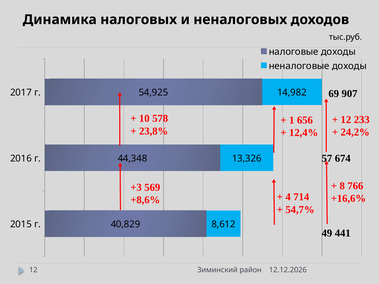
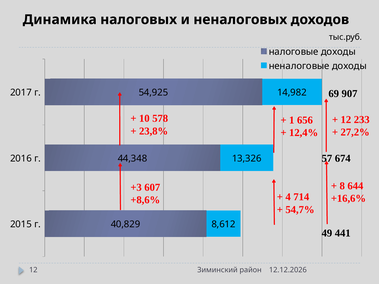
24,2%: 24,2% -> 27,2% (355, 132)
766: 766 -> 644 (355, 186)
569: 569 -> 607 (152, 188)
